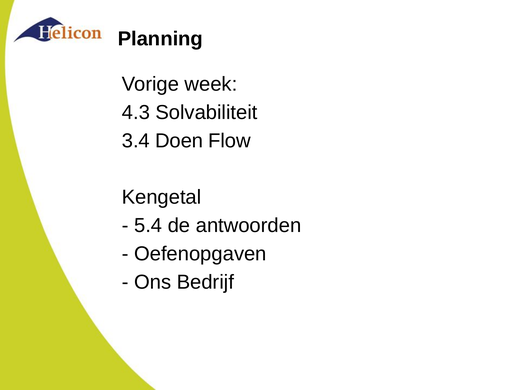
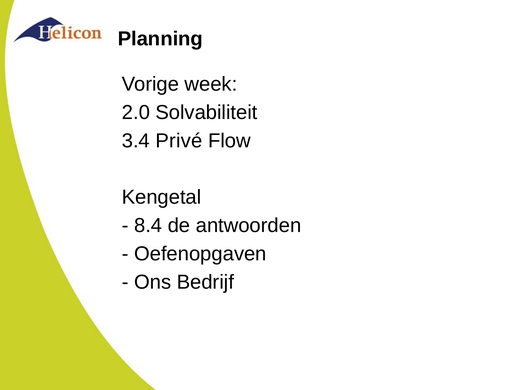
4.3: 4.3 -> 2.0 (136, 112)
Doen: Doen -> Privé (179, 141)
5.4: 5.4 -> 8.4 (148, 226)
